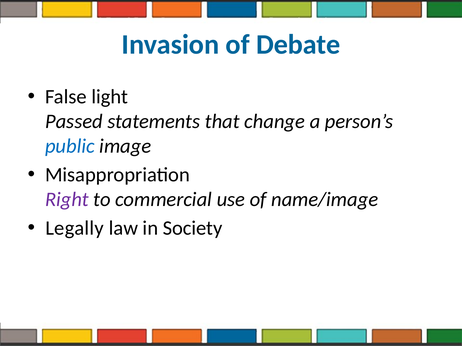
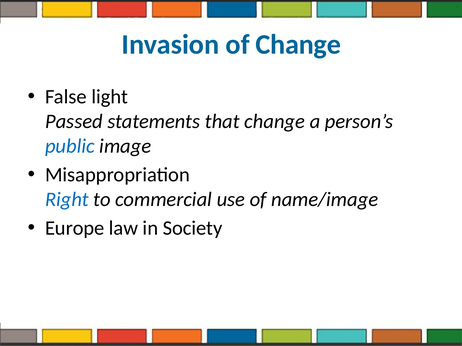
of Debate: Debate -> Change (298, 45)
Right colour: purple -> blue (67, 200)
Legally: Legally -> Europe (75, 228)
